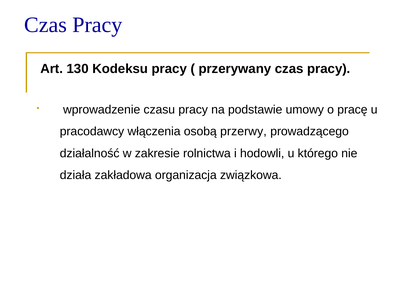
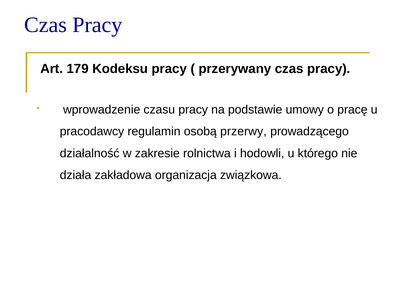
130: 130 -> 179 (78, 69)
włączenia: włączenia -> regulamin (154, 132)
